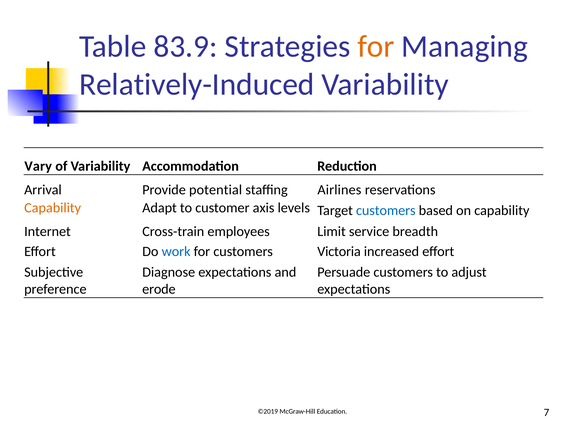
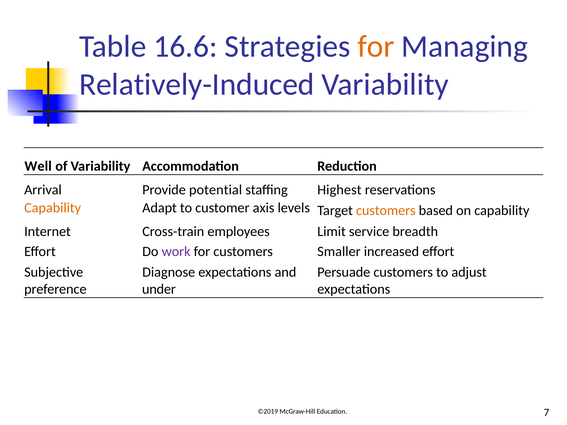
83.9: 83.9 -> 16.6 (185, 47)
Vary: Vary -> Well (38, 166)
Airlines: Airlines -> Highest (339, 190)
customers colour: blue -> orange (386, 211)
work colour: blue -> purple (176, 252)
Victoria: Victoria -> Smaller (339, 252)
erode: erode -> under (159, 289)
